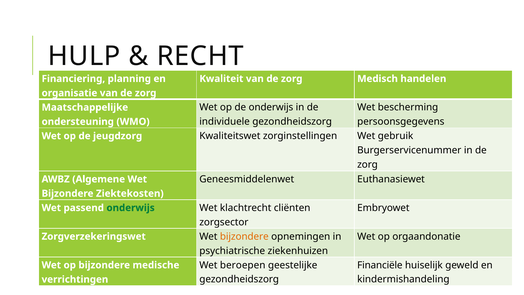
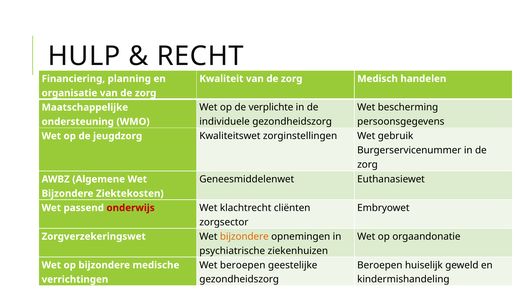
de onderwijs: onderwijs -> verplichte (271, 107)
onderwijs colour: green -> red (131, 208)
Financiële: Financiële -> Beroepen (380, 265)
